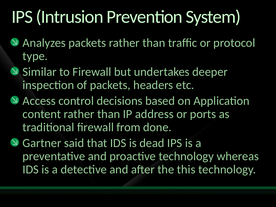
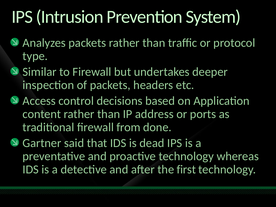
this: this -> first (186, 170)
